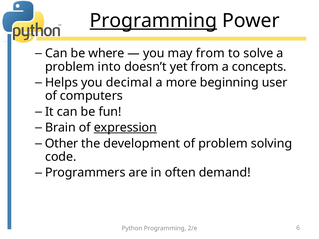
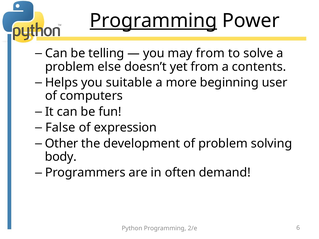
where: where -> telling (106, 53)
into: into -> else (109, 67)
concepts: concepts -> contents (259, 67)
decimal: decimal -> suitable (129, 83)
Brain: Brain -> False (60, 128)
expression underline: present -> none (125, 128)
code: code -> body (61, 157)
